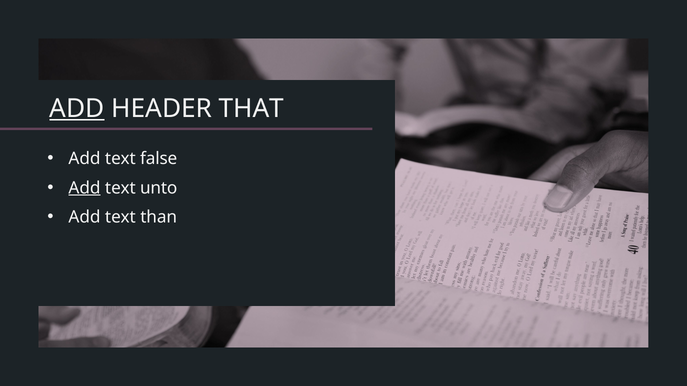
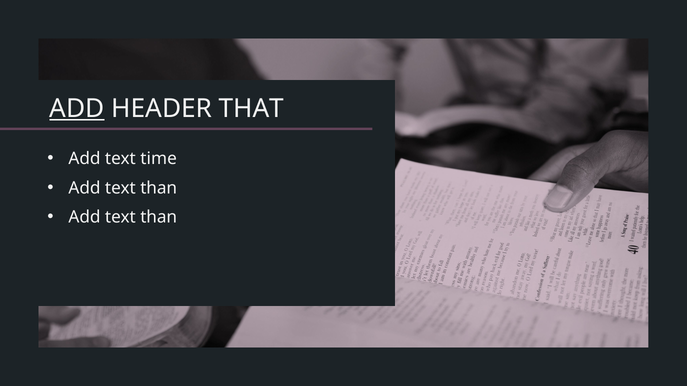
false: false -> time (159, 159)
Add underline: present -> none (84, 188)
unto: unto -> than (159, 188)
